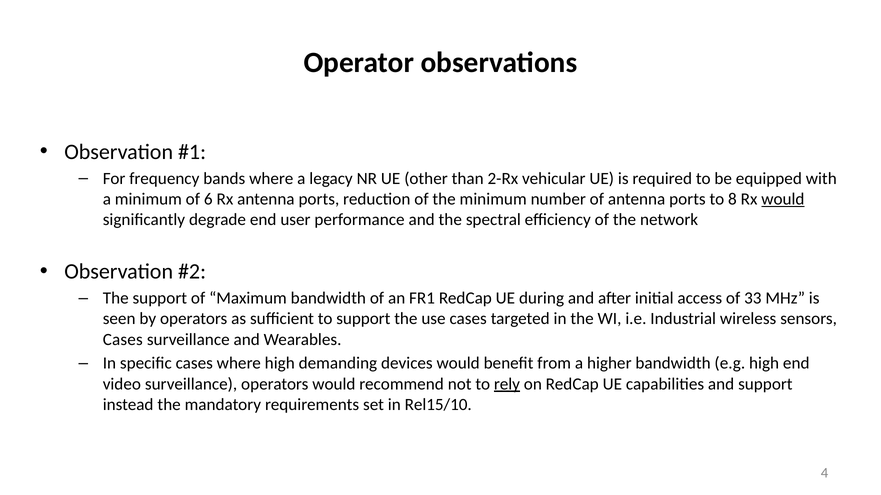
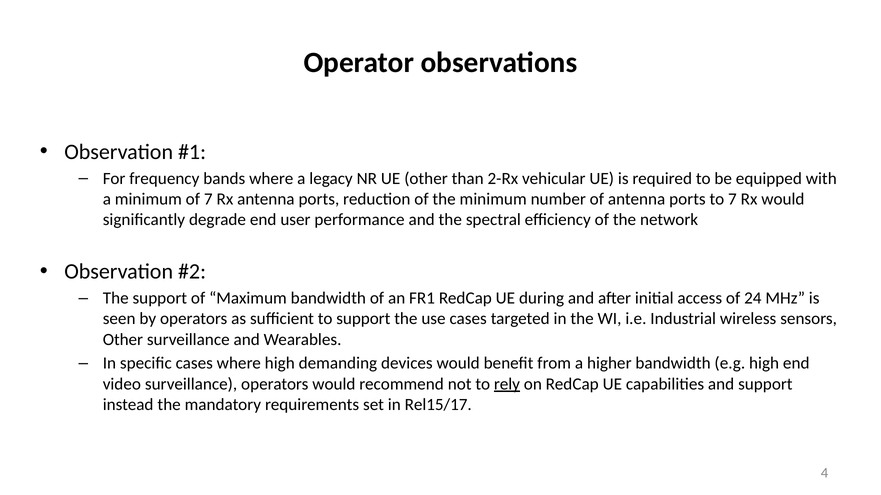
of 6: 6 -> 7 (208, 199)
to 8: 8 -> 7 (732, 199)
would underline: present -> none (783, 199)
33: 33 -> 24 (753, 299)
Cases: Cases -> Other (123, 340)
Rel15/10: Rel15/10 -> Rel15/17 (438, 405)
